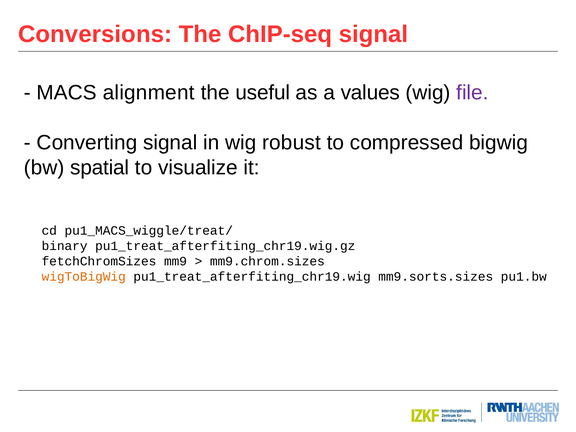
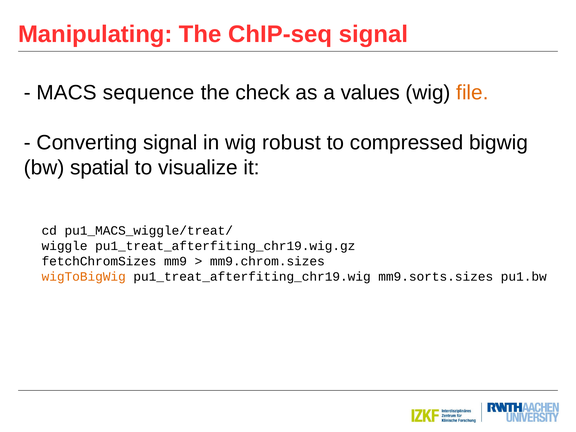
Conversions: Conversions -> Manipulating (95, 34)
alignment: alignment -> sequence (149, 93)
useful: useful -> check (263, 93)
file colour: purple -> orange (472, 93)
binary: binary -> wiggle (65, 246)
